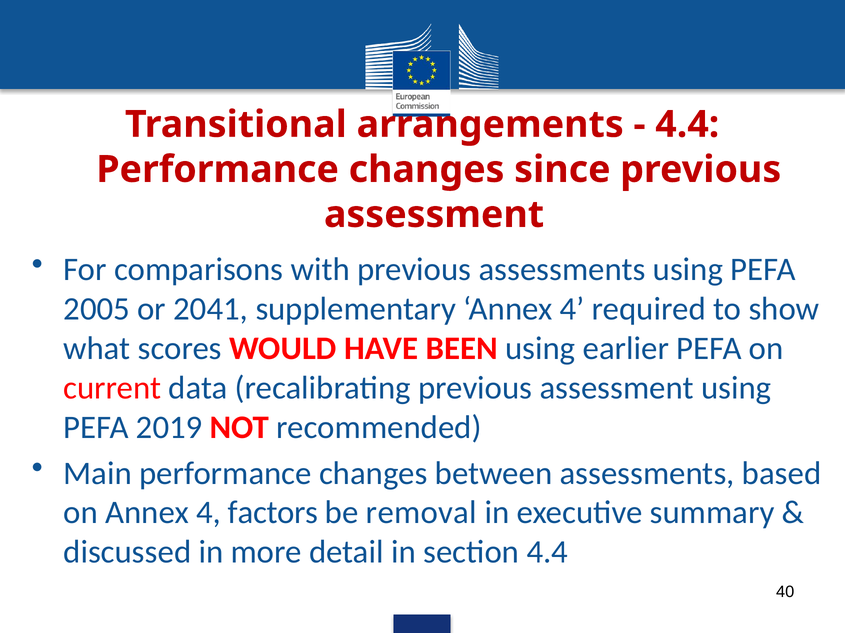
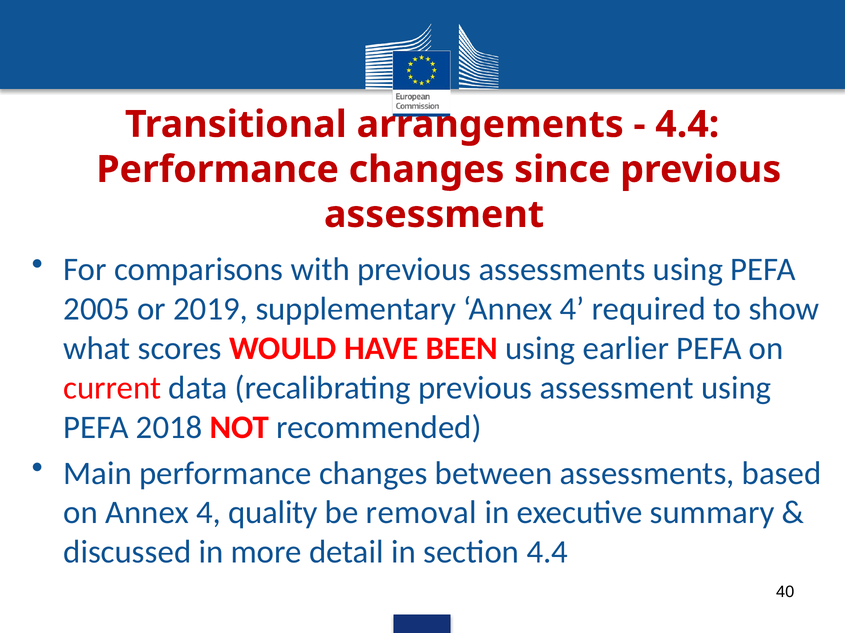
2041: 2041 -> 2019 (211, 309)
2019: 2019 -> 2018 (169, 428)
factors: factors -> quality (273, 513)
